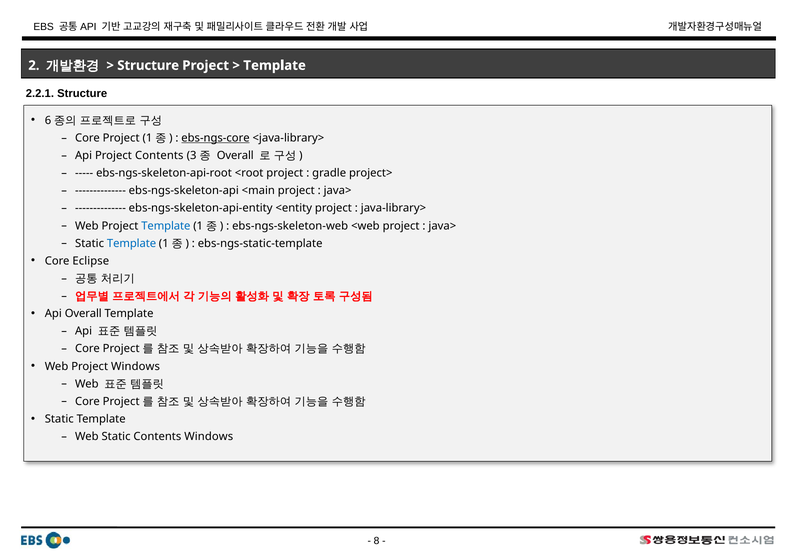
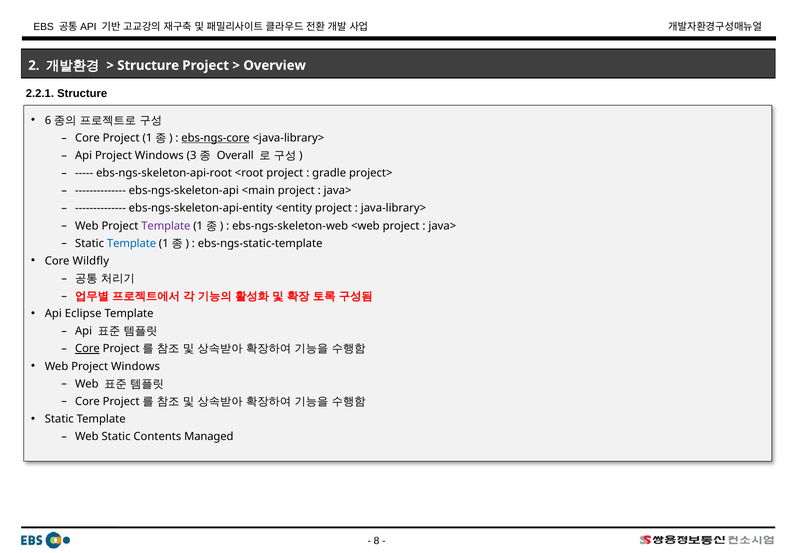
Template: Template -> Overview (275, 65)
Api Project Contents: Contents -> Windows (159, 155)
Template colour: blue -> purple (166, 226)
Eclipse: Eclipse -> Wildfly (91, 261)
Api Overall: Overall -> Eclipse (83, 313)
Core underline: none -> present (87, 348)
Contents Windows: Windows -> Managed (209, 436)
